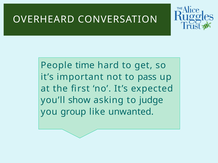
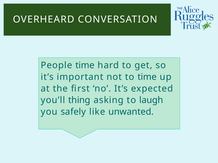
to pass: pass -> time (147, 77)
show: show -> thing (79, 100)
judge: judge -> laugh (151, 100)
group: group -> safely (73, 112)
